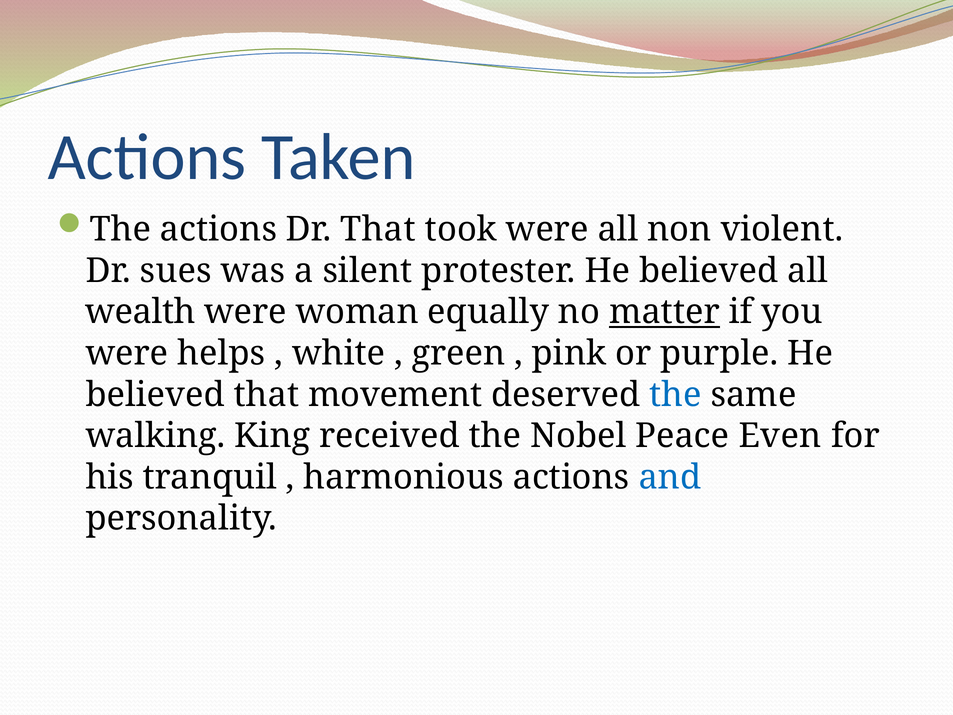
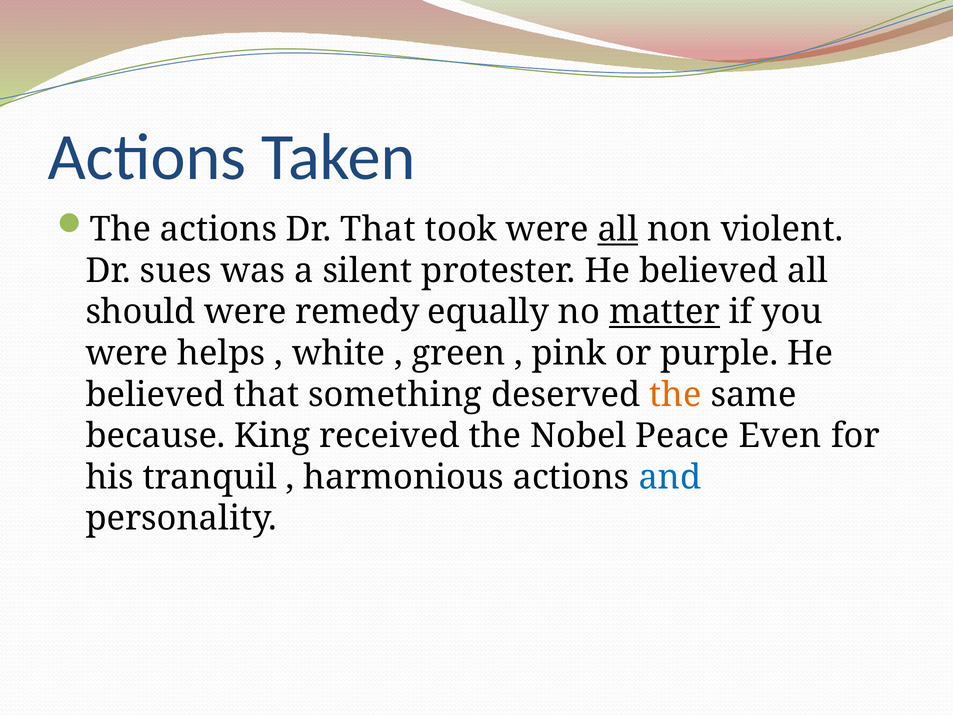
all underline: none -> present (618, 229)
wealth: wealth -> should (141, 312)
woman: woman -> remedy (357, 312)
movement: movement -> something (395, 395)
the colour: blue -> orange (675, 395)
walking: walking -> because (156, 436)
